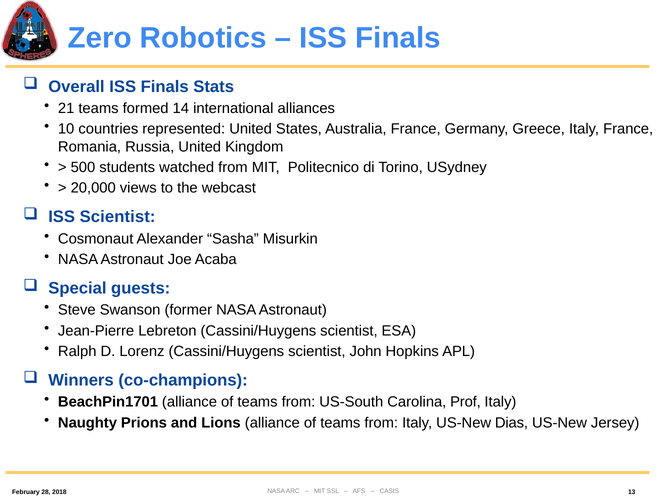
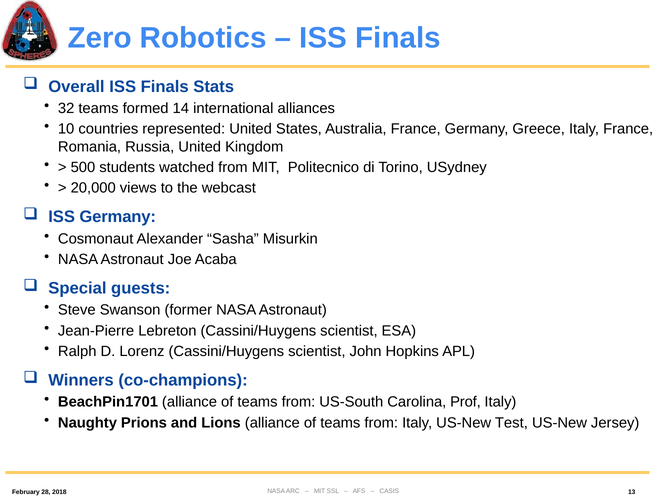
21: 21 -> 32 (66, 108)
ISS Scientist: Scientist -> Germany (118, 217)
Dias: Dias -> Test (511, 423)
